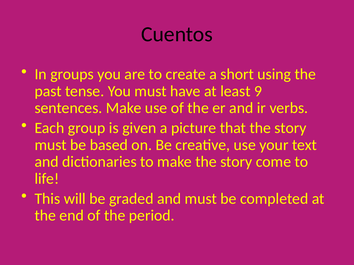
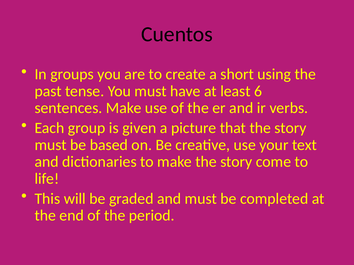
9: 9 -> 6 (258, 91)
